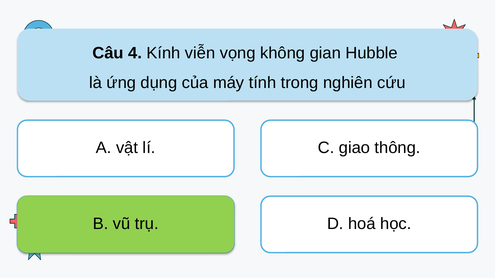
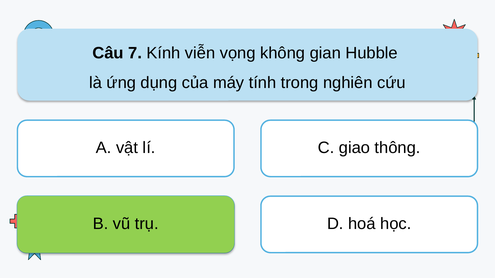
4: 4 -> 7 (135, 53)
